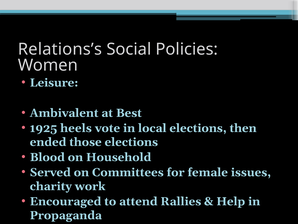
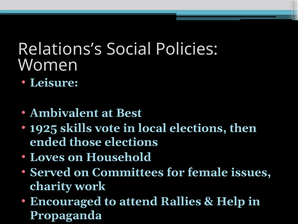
heels: heels -> skills (76, 128)
Blood: Blood -> Loves (47, 157)
